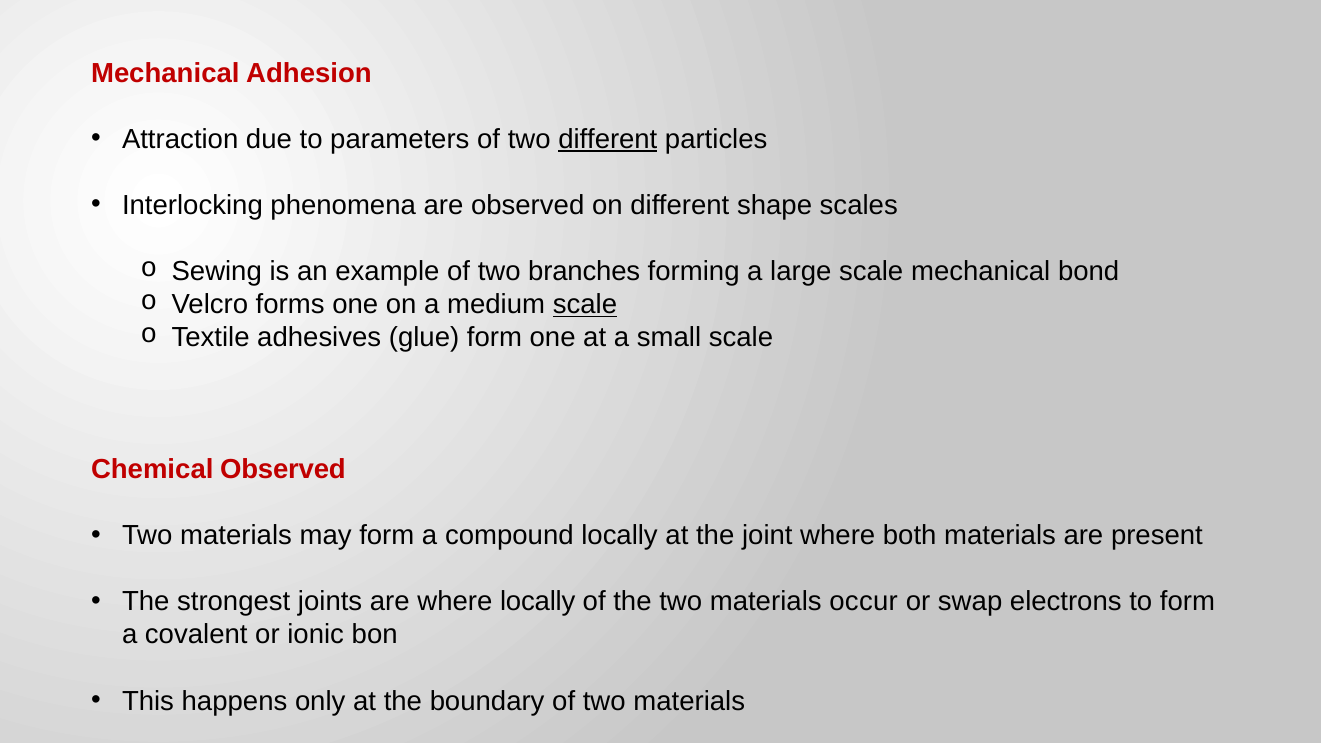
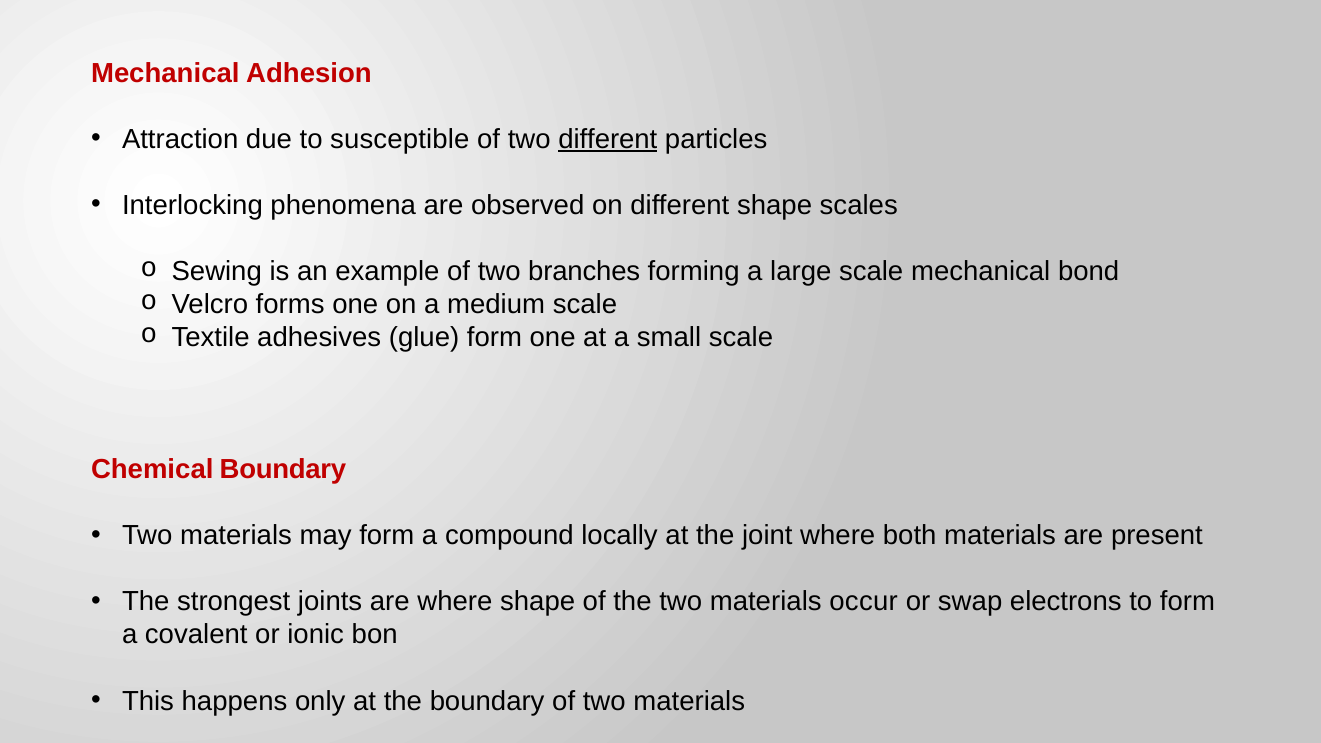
parameters: parameters -> susceptible (400, 139)
scale underline: present -> none (585, 305)
Chemical Observed: Observed -> Boundary (283, 470)
where locally: locally -> shape (538, 602)
